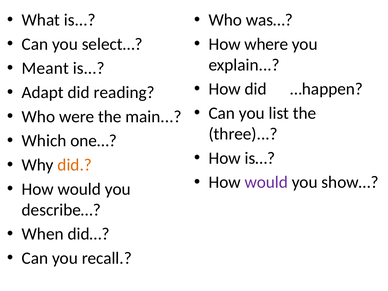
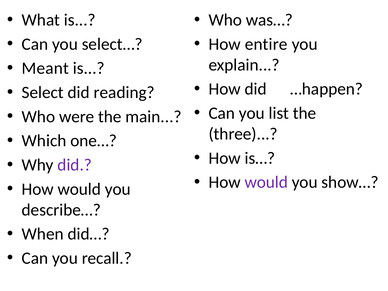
where: where -> entire (266, 44)
Adapt: Adapt -> Select (43, 92)
did colour: orange -> purple (75, 165)
